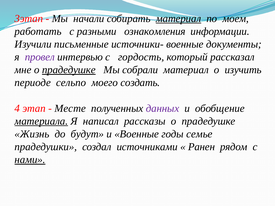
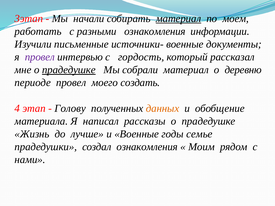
изучить: изучить -> деревню (243, 70)
периоде сельпо: сельпо -> провел (71, 83)
Месте: Месте -> Голову (70, 108)
данных colour: purple -> orange (163, 108)
материала underline: present -> none (41, 121)
будут: будут -> лучше (87, 134)
создал источниками: источниками -> ознакомления (147, 147)
Ранен: Ранен -> Моим (201, 147)
нами underline: present -> none (30, 160)
